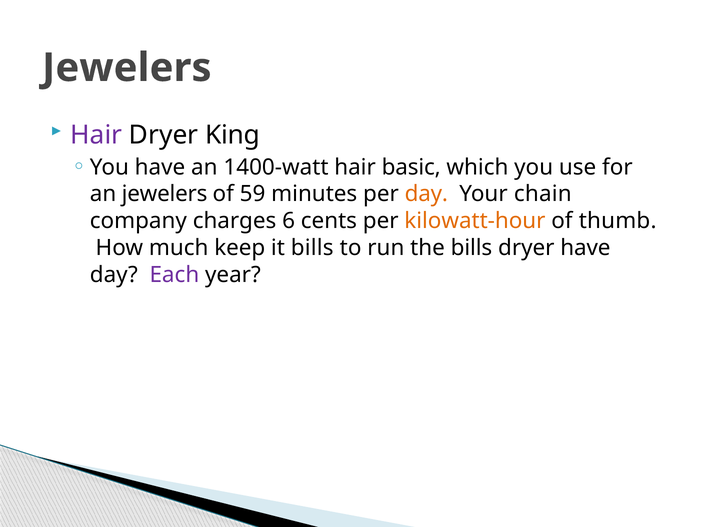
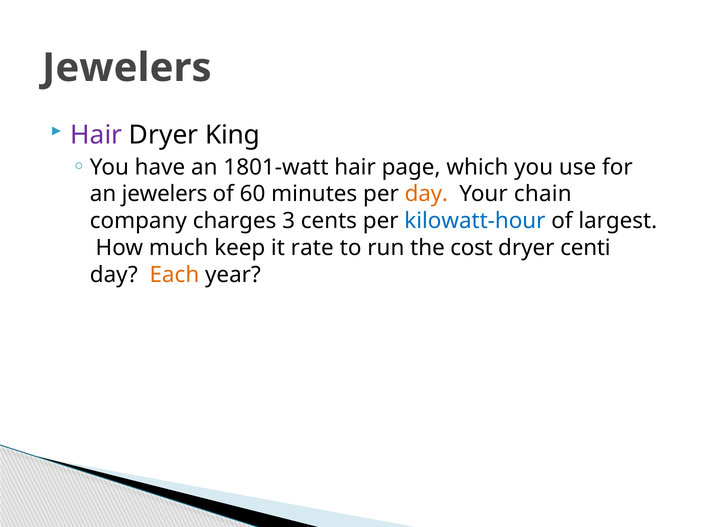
1400-watt: 1400-watt -> 1801-watt (276, 167)
basic: basic -> page (411, 167)
59: 59 -> 60 (253, 194)
6: 6 -> 3 (289, 221)
kilowatt-hour colour: orange -> blue (475, 221)
thumb: thumb -> largest (618, 221)
it bills: bills -> rate (312, 248)
the bills: bills -> cost (472, 248)
dryer have: have -> centi (585, 248)
Each colour: purple -> orange (174, 275)
